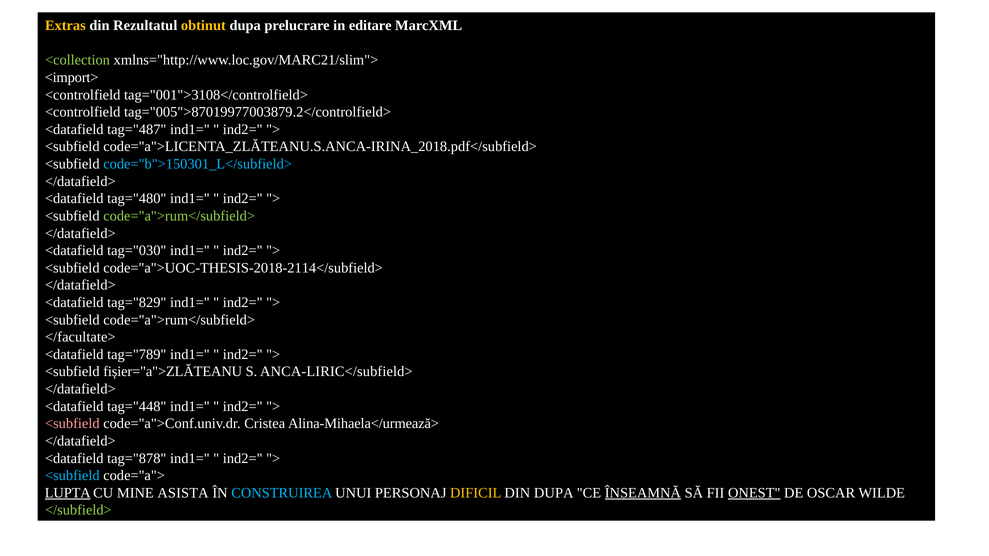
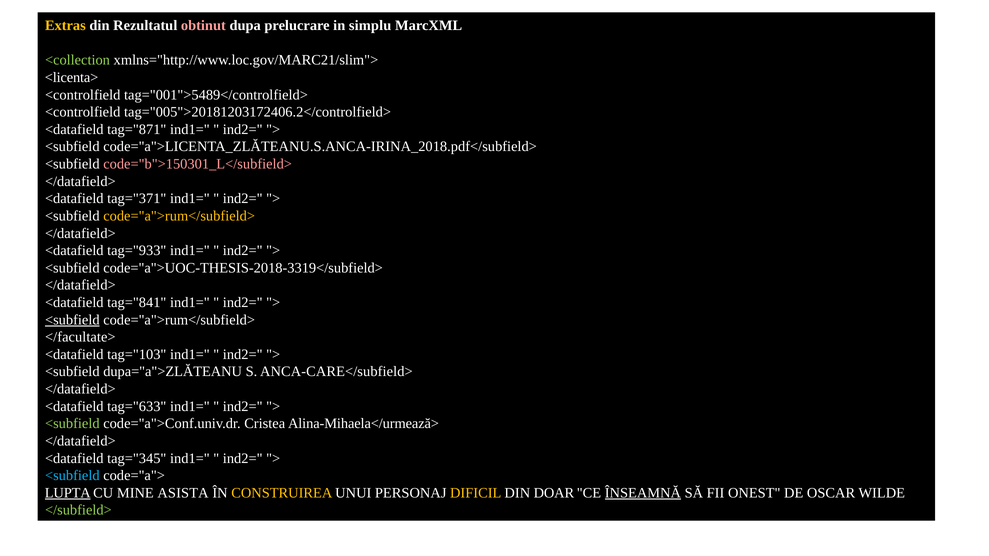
obtinut colour: yellow -> pink (203, 26)
editare: editare -> simplu (370, 26)
<import>: <import> -> <licenta> (72, 78)
tag="001">3108</controlfield>: tag="001">3108</controlfield> -> tag="001">5489</controlfield> (216, 95)
tag="005">87019977003879.2</controlfield>: tag="005">87019977003879.2</controlfield> -> tag="005">20181203172406.2</controlfield> (258, 112)
tag="487: tag="487 -> tag="871 (137, 129)
code="b">150301_L</subfield> colour: light blue -> pink (198, 164)
tag="480: tag="480 -> tag="371 (137, 199)
code="a">rum</subfield> colour: light green -> yellow (179, 216)
tag="030: tag="030 -> tag="933 (137, 251)
code="a">UOC-THESIS-2018-2114</subfield>: code="a">UOC-THESIS-2018-2114</subfield> -> code="a">UOC-THESIS-2018-3319</subfield> (243, 268)
tag="829: tag="829 -> tag="841 (137, 303)
<subfield underline: none -> present (72, 320)
tag="789: tag="789 -> tag="103 (137, 355)
fișier="a">ZLĂTEANU: fișier="a">ZLĂTEANU -> dupa="a">ZLĂTEANU (173, 372)
ANCA-LIRIC</subfield>: ANCA-LIRIC</subfield> -> ANCA-CARE</subfield> (336, 372)
tag="448: tag="448 -> tag="633 (137, 407)
<subfield colour: pink -> light green (72, 424)
tag="878: tag="878 -> tag="345 (137, 459)
CONSTRUIREA colour: light blue -> yellow (282, 493)
DIN DUPA: DUPA -> DOAR (554, 493)
ONEST underline: present -> none (754, 493)
